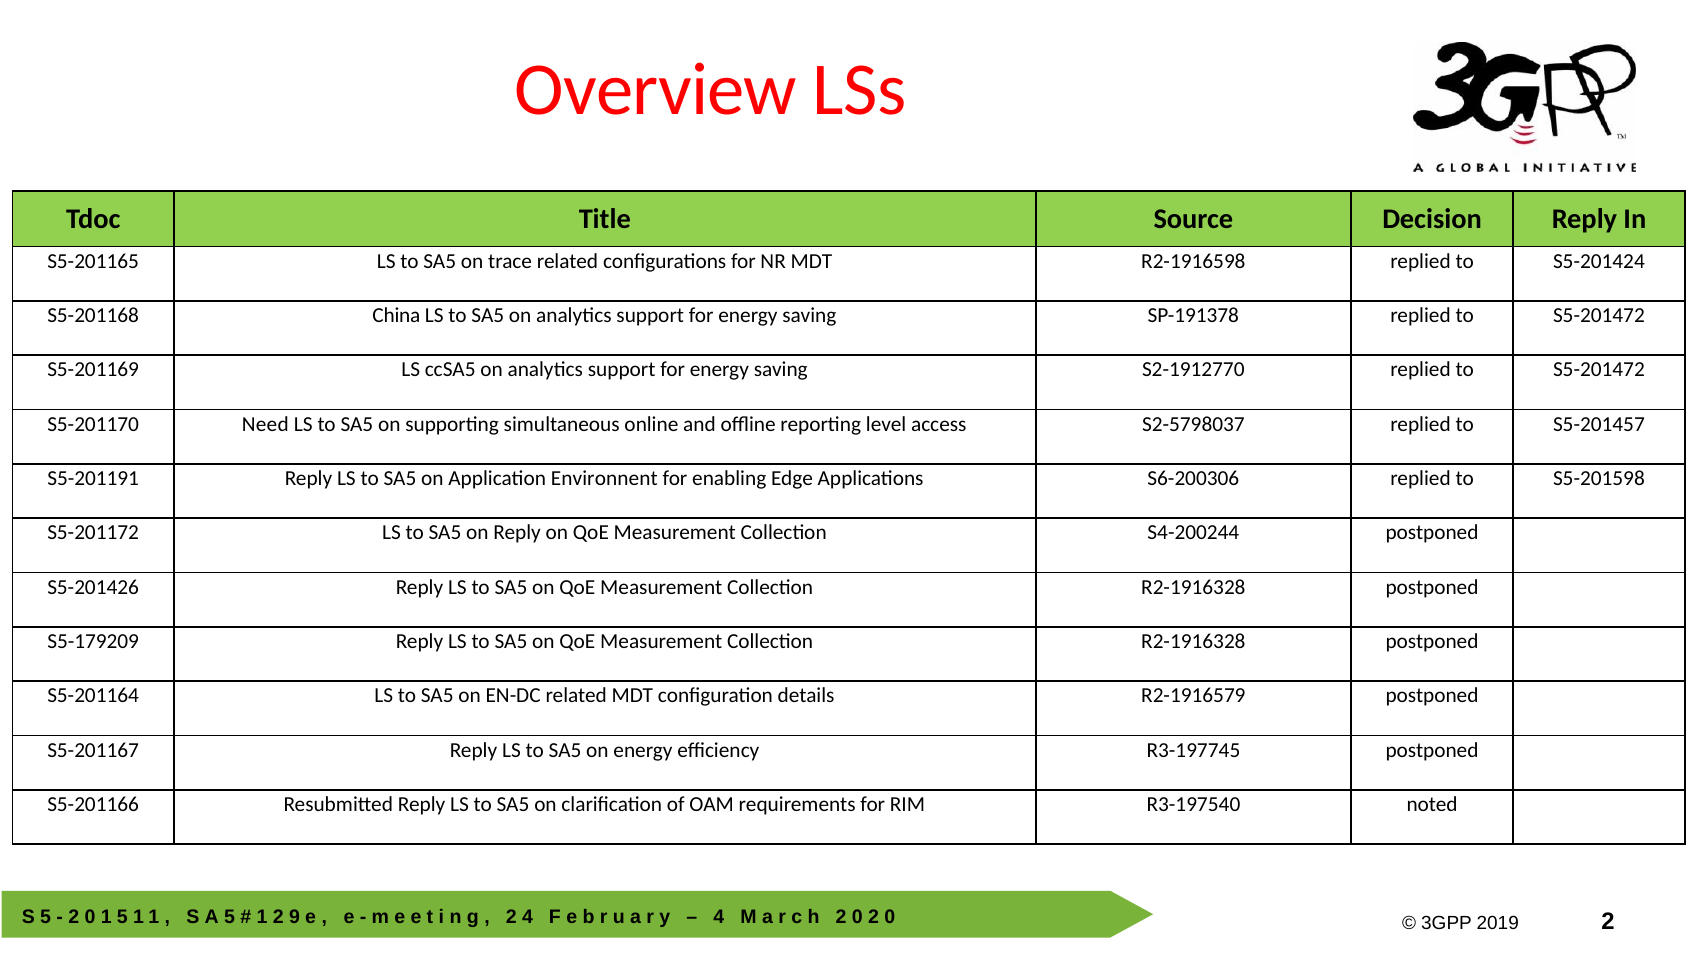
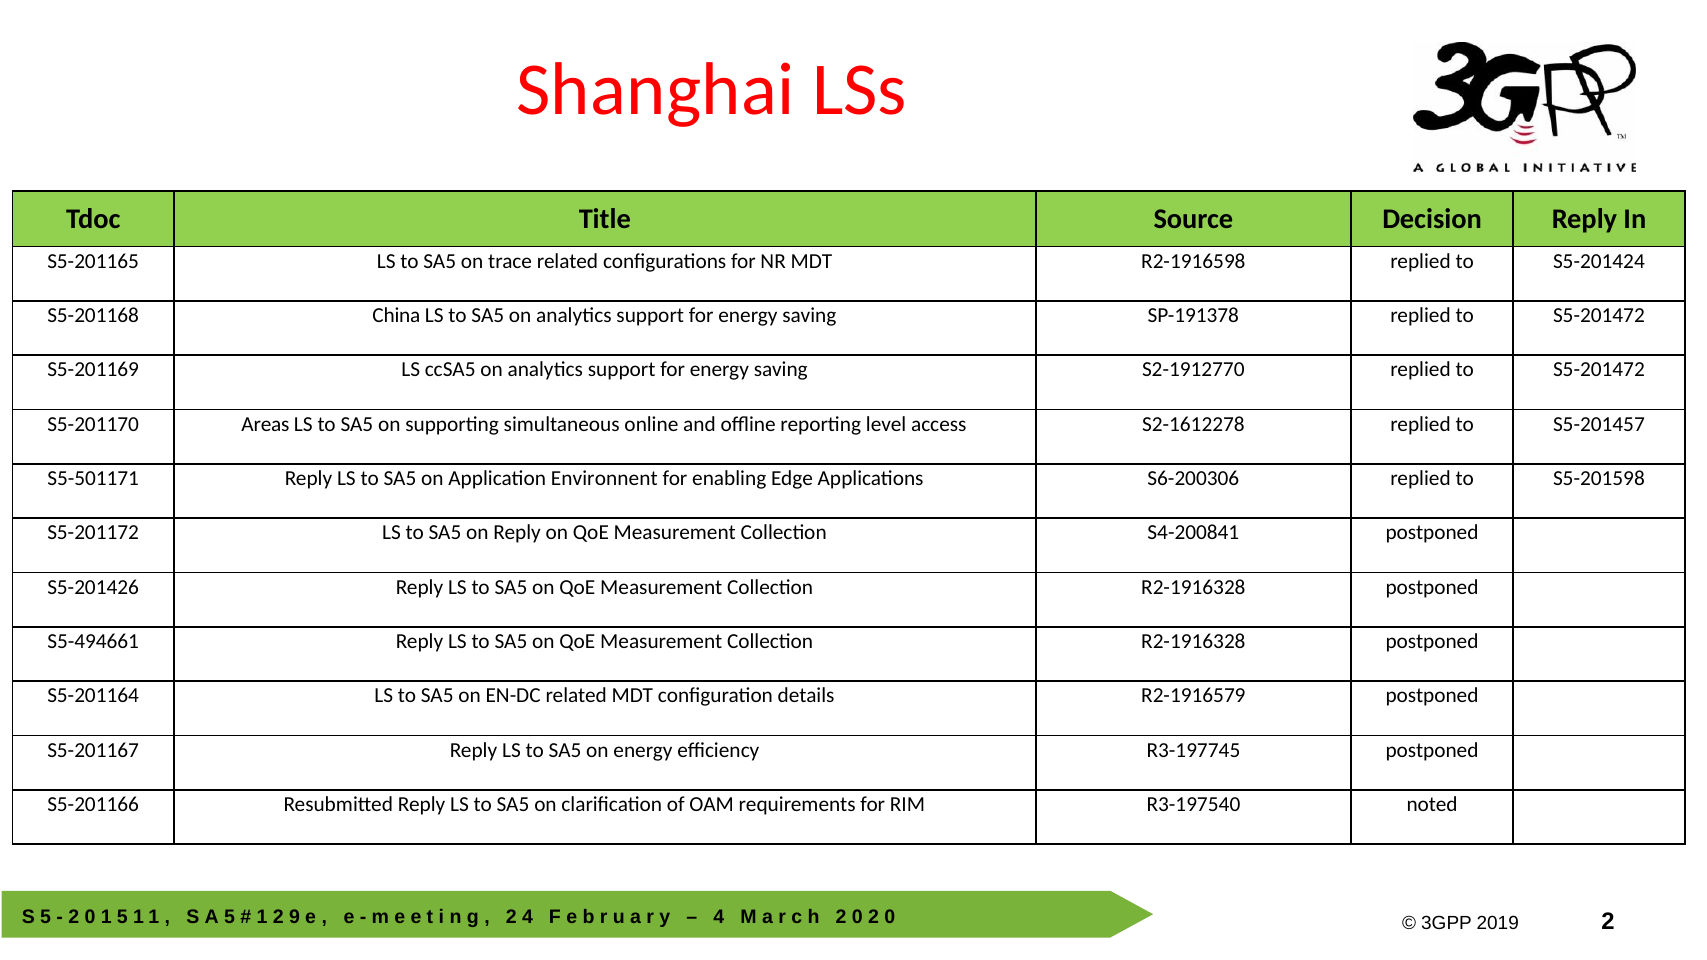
Overview: Overview -> Shanghai (656, 90)
Need: Need -> Areas (266, 424)
S2-5798037: S2-5798037 -> S2-1612278 (1193, 424)
S5-201191: S5-201191 -> S5-501171 (93, 478)
S4-200244: S4-200244 -> S4-200841 (1193, 533)
S5-179209: S5-179209 -> S5-494661 (93, 642)
